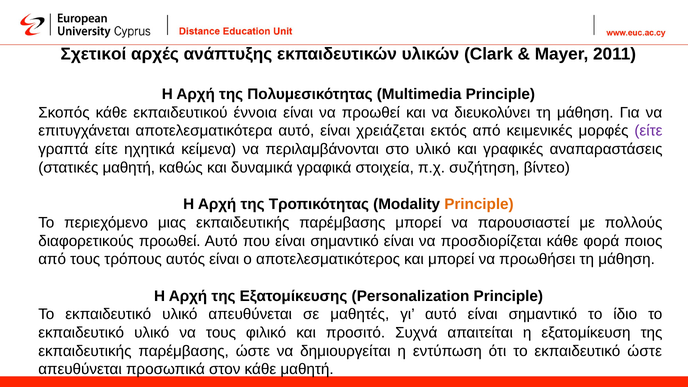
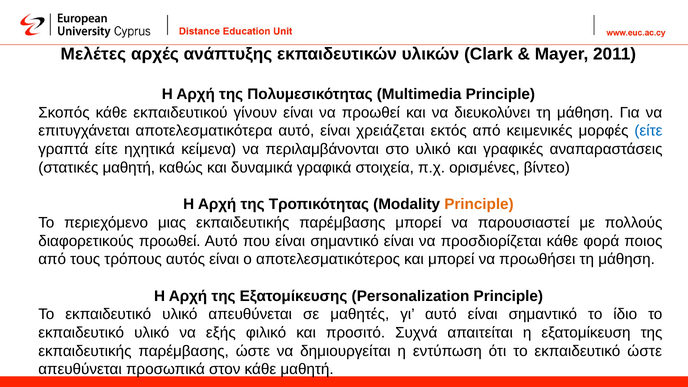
Σχετικοί: Σχετικοί -> Μελέτες (93, 54)
έννοια: έννοια -> γίνουν (255, 113)
είτε colour: purple -> blue (648, 131)
συζήτηση: συζήτηση -> ορισμένες (484, 168)
να τους: τους -> εξής (221, 333)
